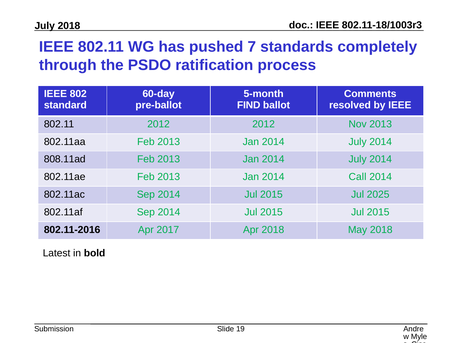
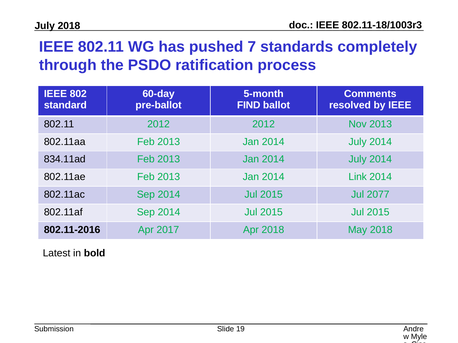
808.11ad: 808.11ad -> 834.11ad (65, 160)
Call: Call -> Link (358, 177)
2025: 2025 -> 2077 (378, 195)
